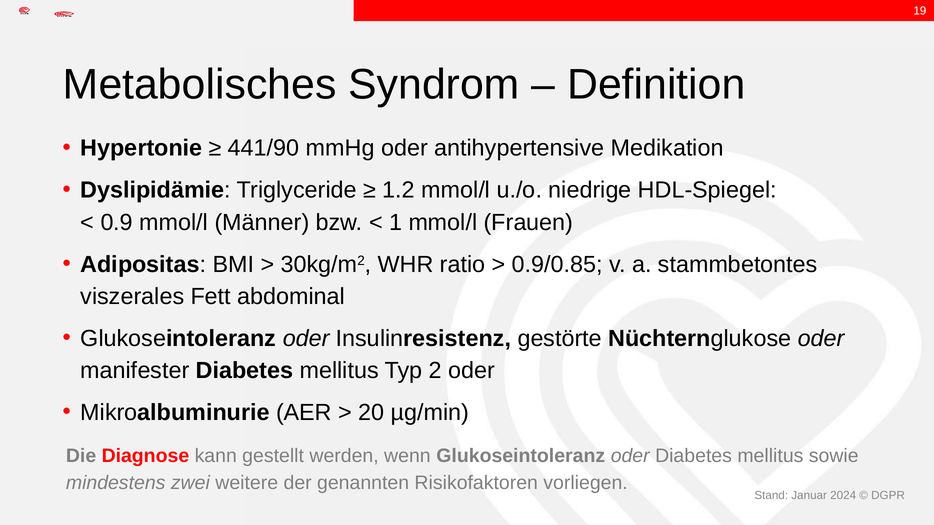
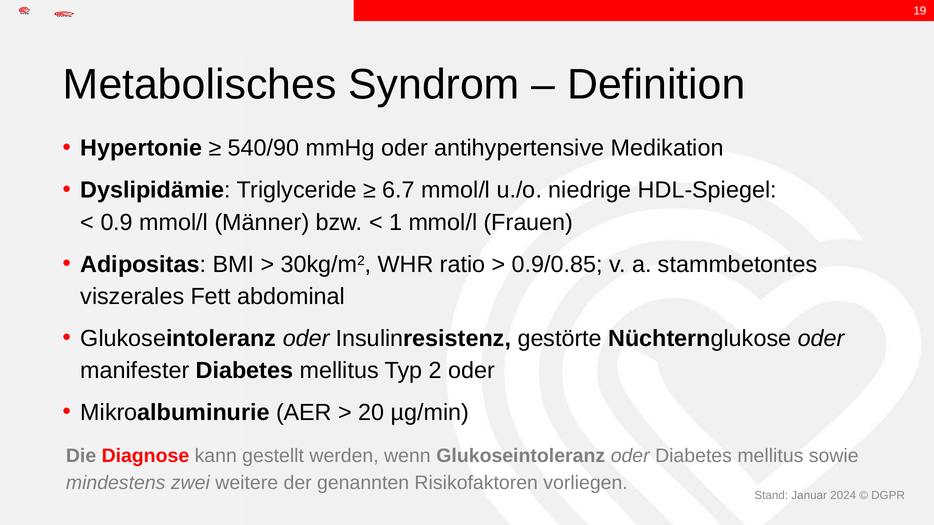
441/90: 441/90 -> 540/90 (264, 148)
1.2: 1.2 -> 6.7 (399, 190)
